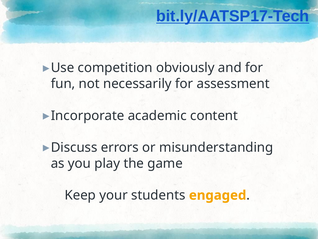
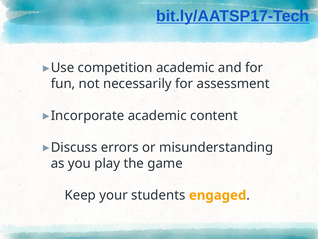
competition obviously: obviously -> academic (185, 68)
